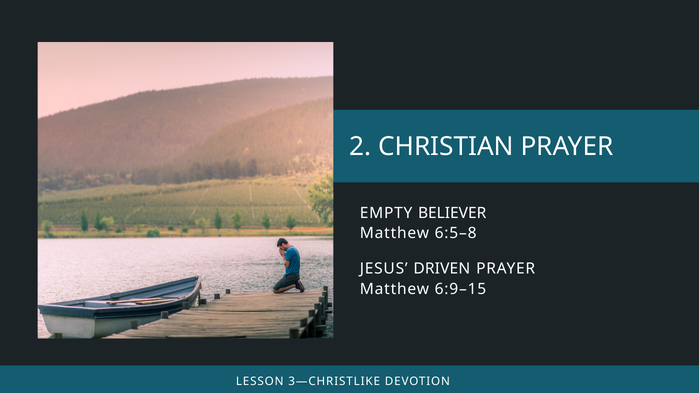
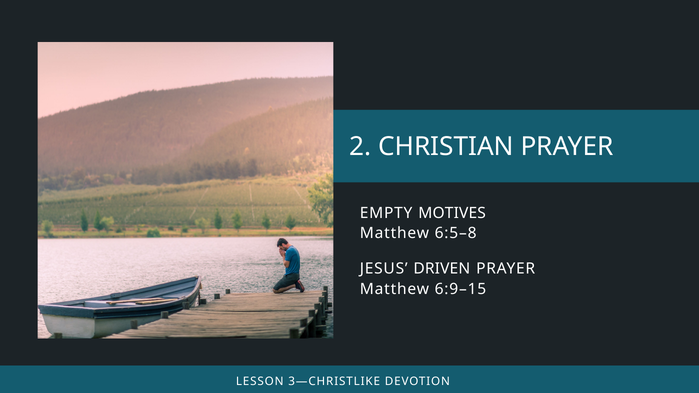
BELIEVER: BELIEVER -> MOTIVES (452, 213)
